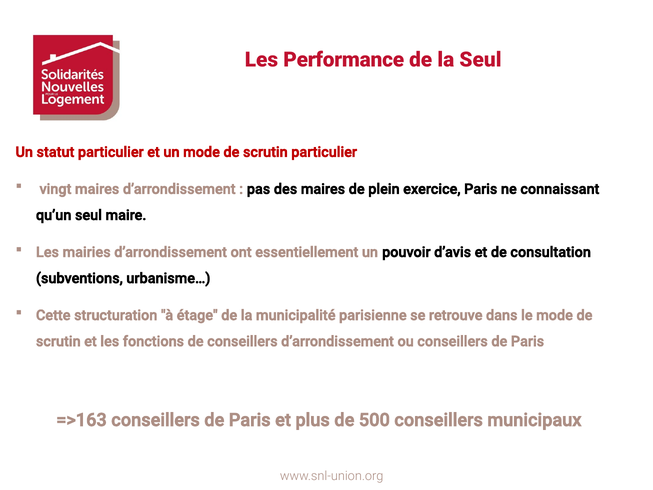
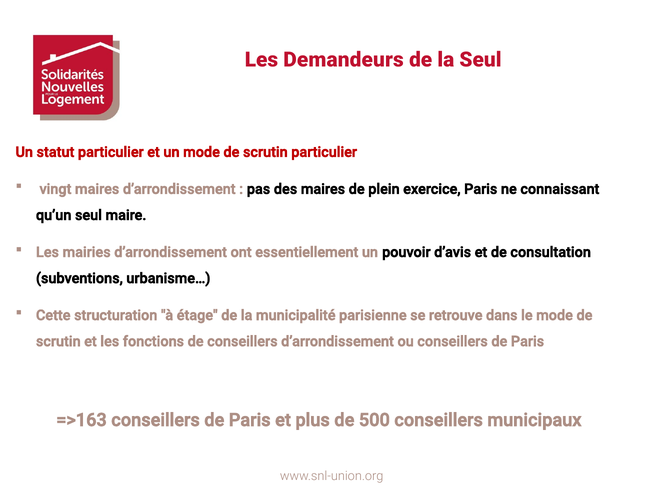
Performance: Performance -> Demandeurs (344, 60)
